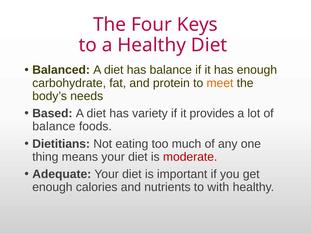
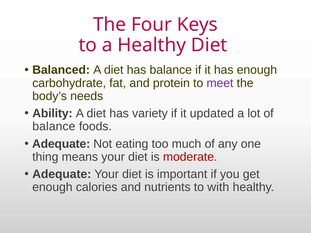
meet colour: orange -> purple (220, 83)
Based: Based -> Ability (52, 114)
provides: provides -> updated (212, 114)
Dietitians: Dietitians -> Adequate (61, 144)
